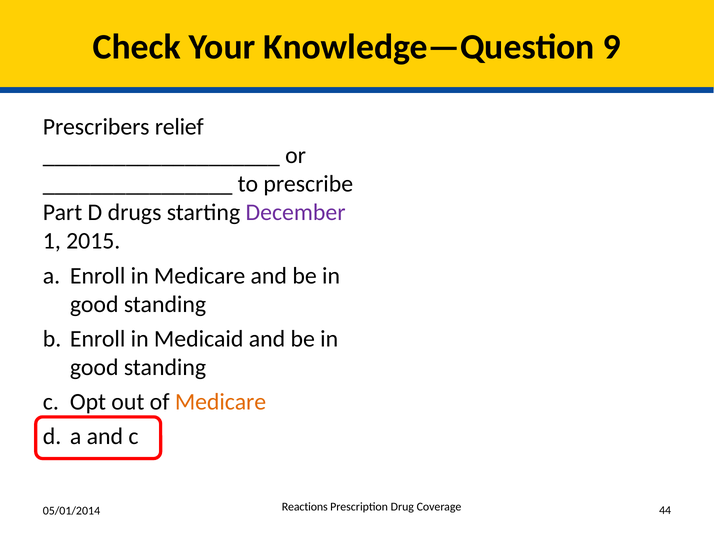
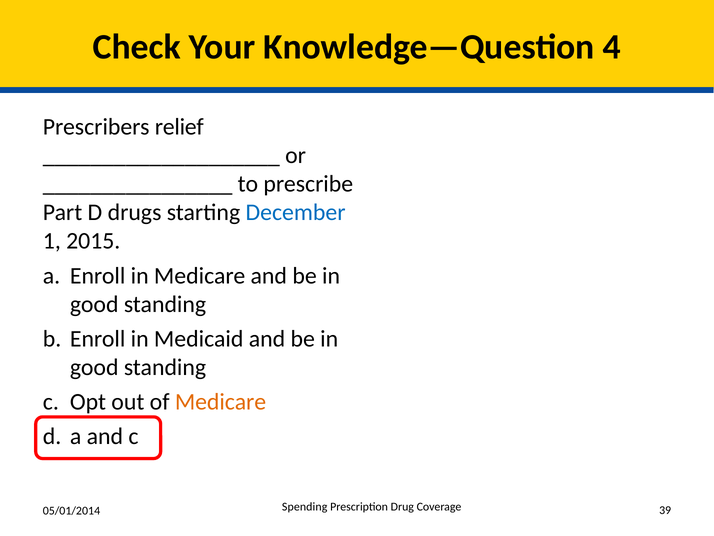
9: 9 -> 4 (612, 47)
December colour: purple -> blue (296, 212)
Reactions: Reactions -> Spending (305, 507)
44: 44 -> 39 (665, 510)
